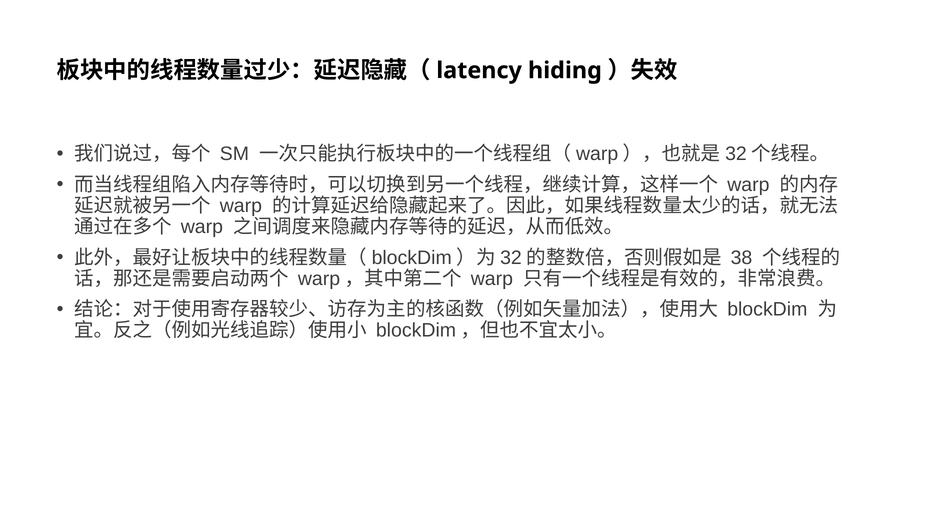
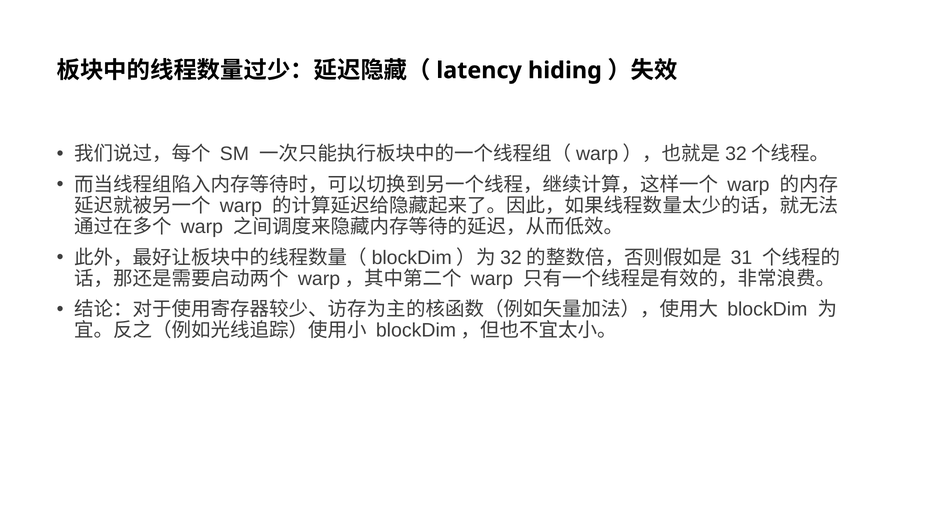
38: 38 -> 31 (741, 258)
